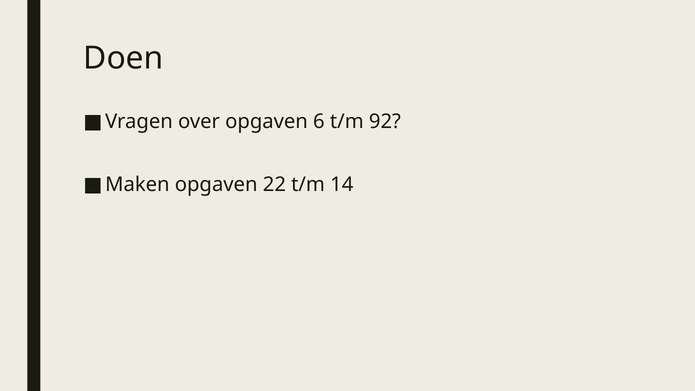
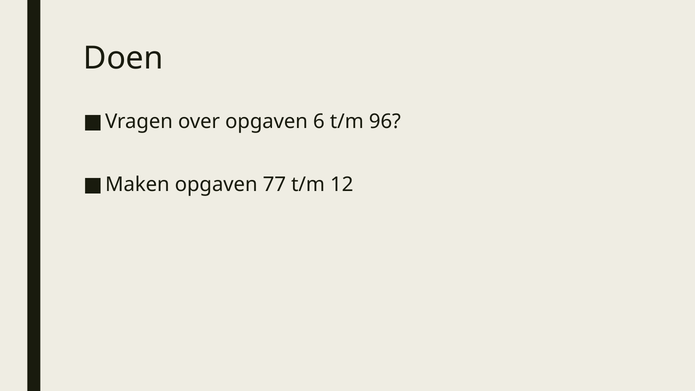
92: 92 -> 96 (385, 121)
22: 22 -> 77 (274, 185)
14: 14 -> 12 (342, 185)
